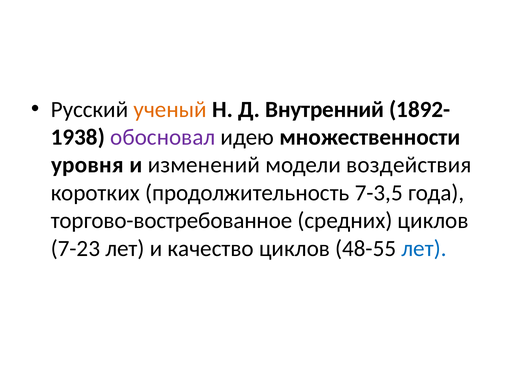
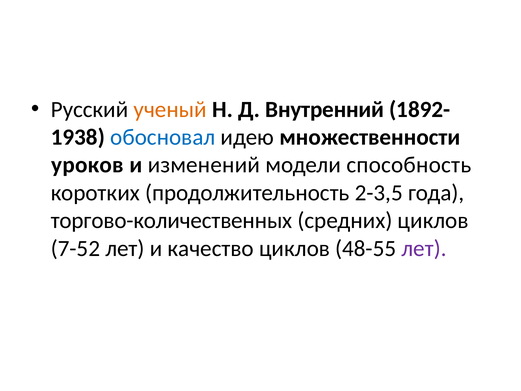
обосновал colour: purple -> blue (163, 137)
уровня: уровня -> уроков (87, 165)
воздействия: воздействия -> способность (409, 165)
7-3,5: 7-3,5 -> 2-3,5 (379, 193)
торгово-востребованное: торгово-востребованное -> торгово-количественных (172, 220)
7-23: 7-23 -> 7-52 (75, 248)
лет colour: blue -> purple (424, 248)
